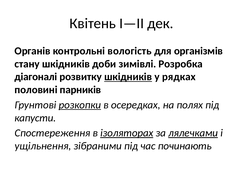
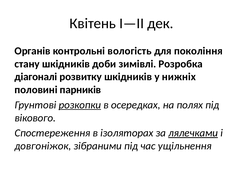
організмів: організмів -> покоління (198, 51)
шкідників underline: present -> none (128, 77)
рядках: рядках -> нижніх (179, 77)
капусти: капусти -> вікового (35, 118)
ізоляторах underline: present -> none (127, 133)
ущільнення: ущільнення -> довгоніжок (43, 146)
починають: починають -> ущільнення (185, 146)
